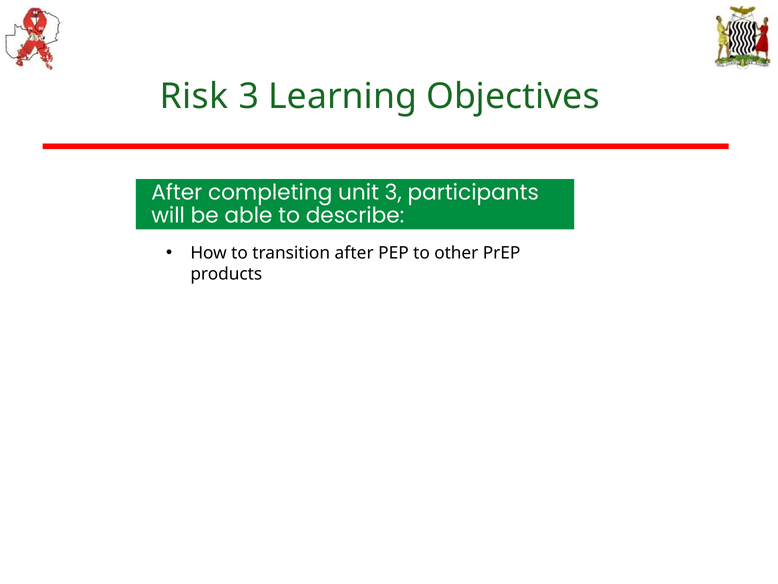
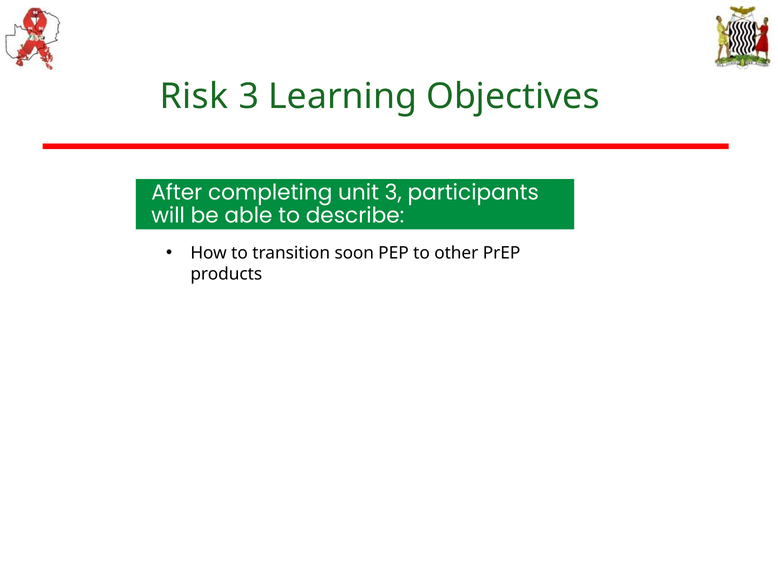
transition after: after -> soon (354, 253)
